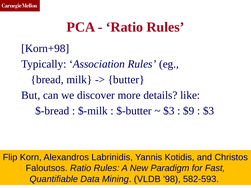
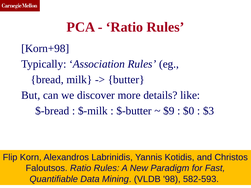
$3: $3 -> $9 (169, 111)
$9: $9 -> $0 (189, 111)
